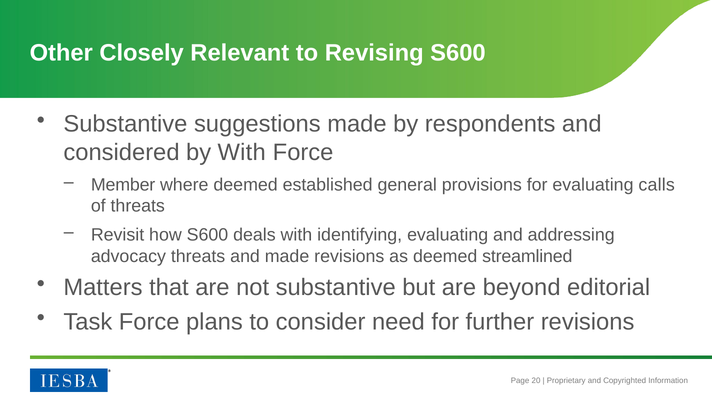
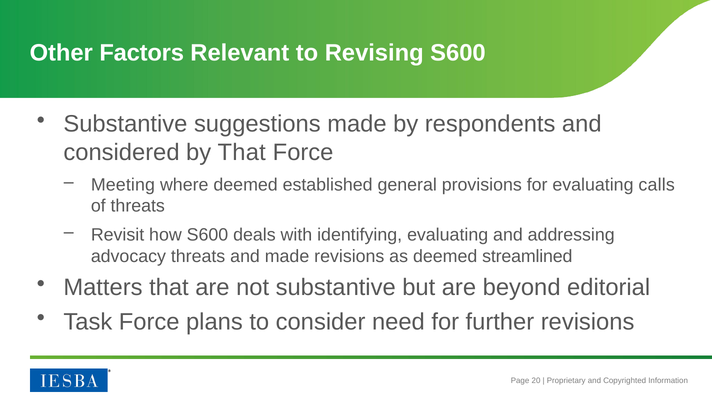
Closely: Closely -> Factors (142, 53)
by With: With -> That (242, 153)
Member: Member -> Meeting (123, 185)
